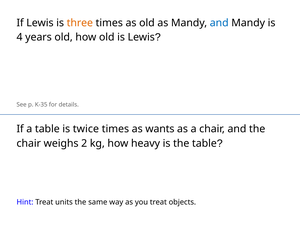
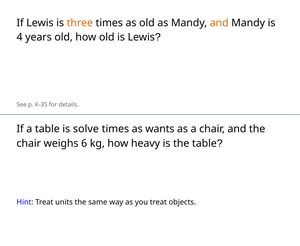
and colour: blue -> orange (219, 23)
twice: twice -> solve (86, 129)
2: 2 -> 6 (84, 143)
